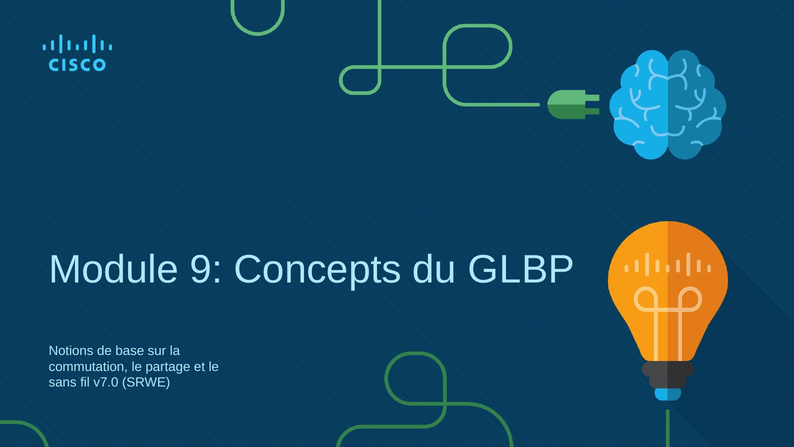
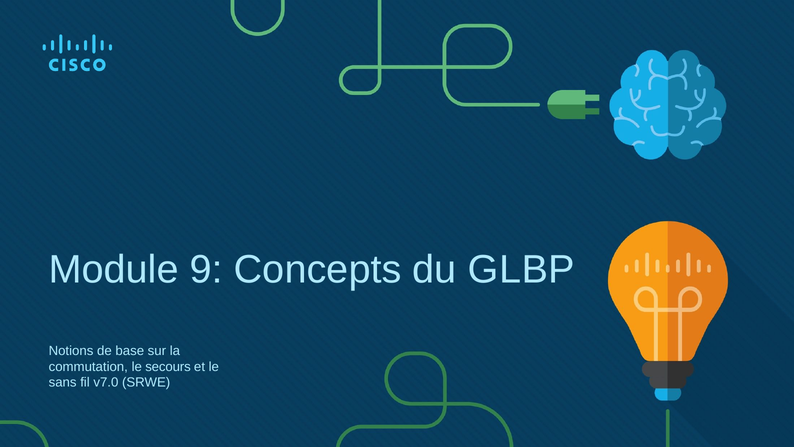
partage: partage -> secours (168, 366)
